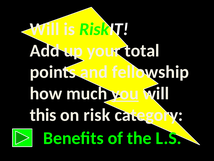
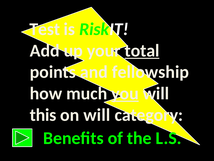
Will: Will -> Test (45, 29)
total underline: none -> present (142, 50)
on risk: risk -> will (97, 115)
